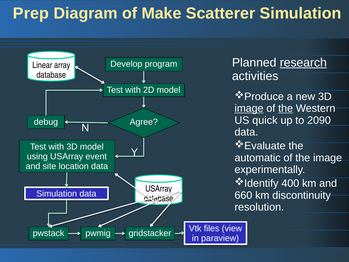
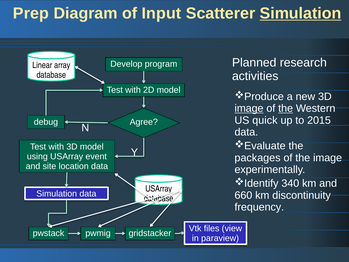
Make: Make -> Input (161, 13)
Simulation underline: none -> present (301, 13)
research underline: present -> none (303, 63)
2090: 2090 -> 2015 (319, 120)
automatic: automatic -> packages (258, 158)
400: 400 -> 340 (290, 183)
resolution: resolution -> frequency (259, 207)
